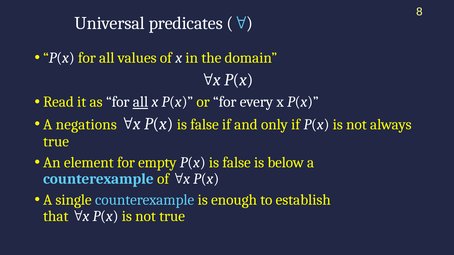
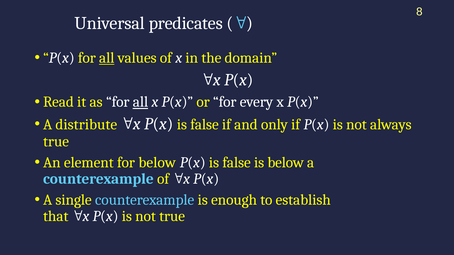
all underline: none -> present (107, 58)
negations: negations -> distribute (86, 125)
for empty: empty -> below (157, 163)
